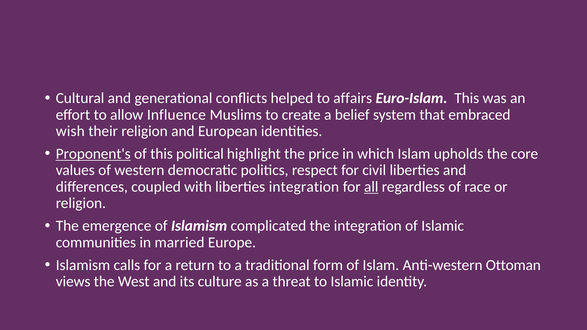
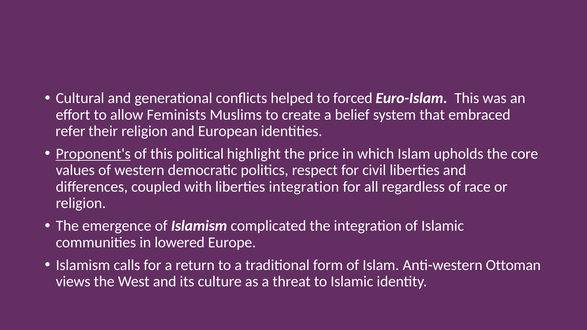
affairs: affairs -> forced (353, 98)
Influence: Influence -> Feminists (176, 115)
wish: wish -> refer (70, 131)
all underline: present -> none (371, 187)
married: married -> lowered (180, 242)
